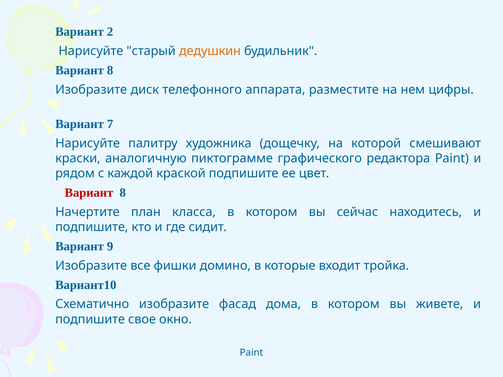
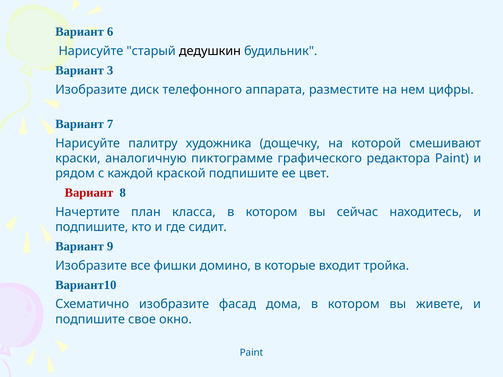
2: 2 -> 6 (110, 32)
дедушкин colour: orange -> black (210, 51)
8: 8 -> 3 (110, 70)
